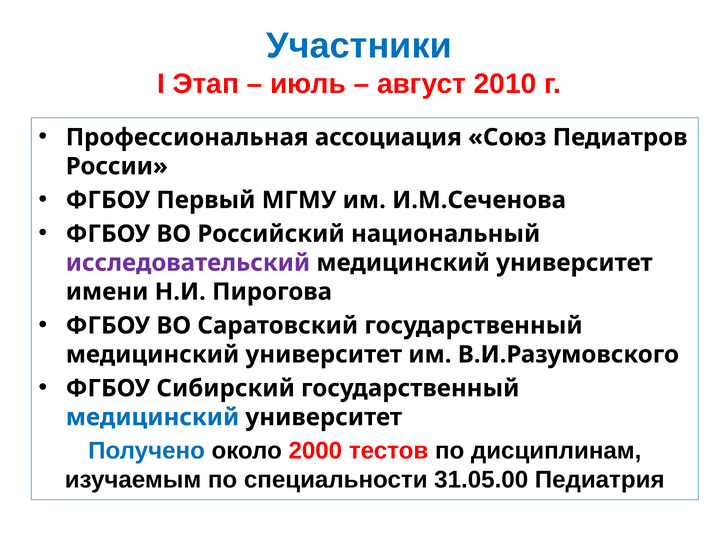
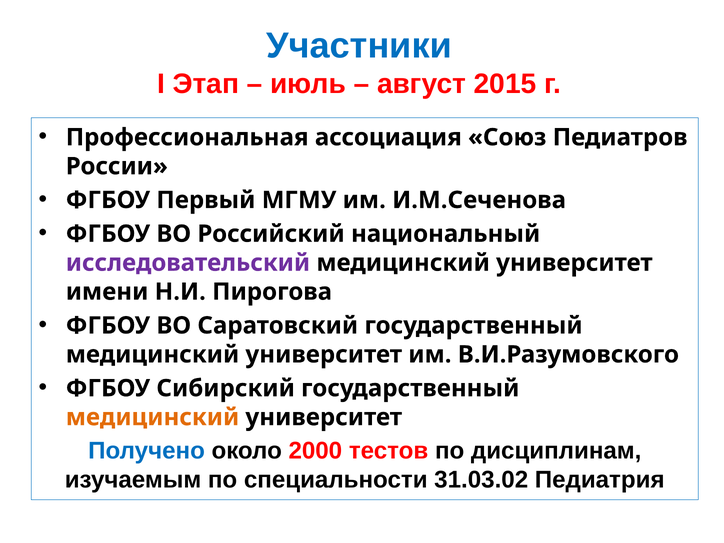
2010: 2010 -> 2015 (505, 84)
медицинский colour: blue -> orange (152, 417)
31.05.00: 31.05.00 -> 31.03.02 (481, 480)
